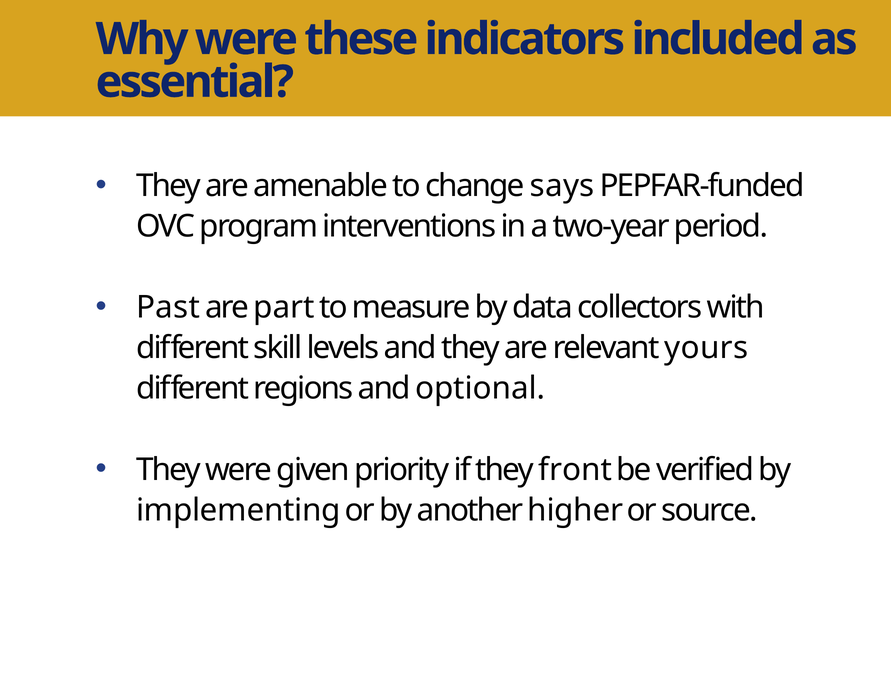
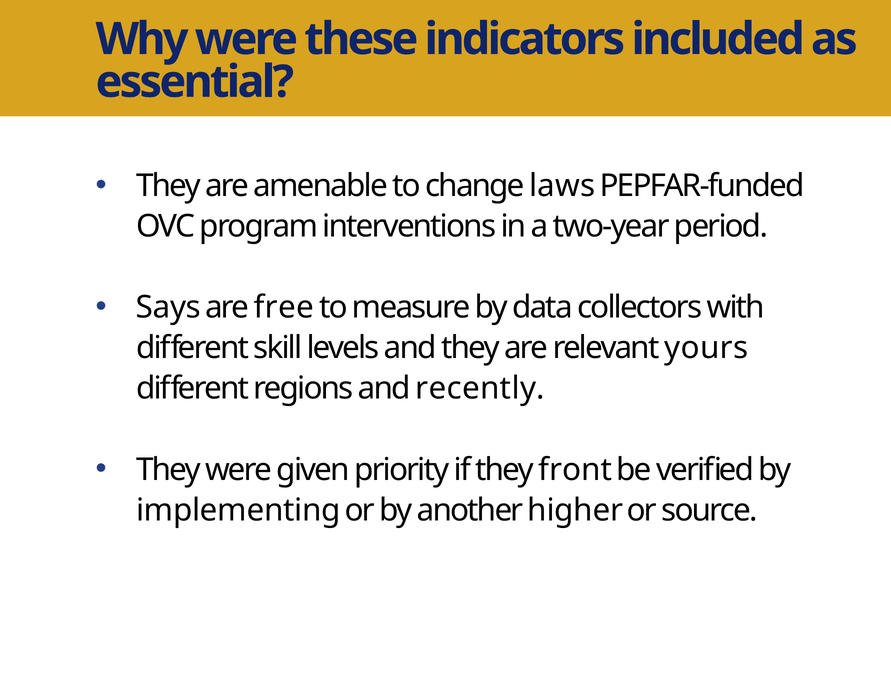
says: says -> laws (562, 186)
Past: Past -> Says (168, 307)
part: part -> free (284, 307)
optional: optional -> recently (480, 388)
